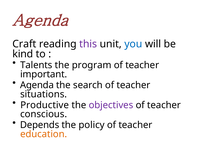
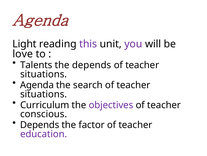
Craft: Craft -> Light (24, 44)
you colour: blue -> purple (133, 44)
kind: kind -> love (23, 54)
the program: program -> depends (92, 65)
important: important -> situations (44, 74)
Productive: Productive -> Curriculum (45, 105)
policy: policy -> factor (92, 124)
education colour: orange -> purple (44, 134)
